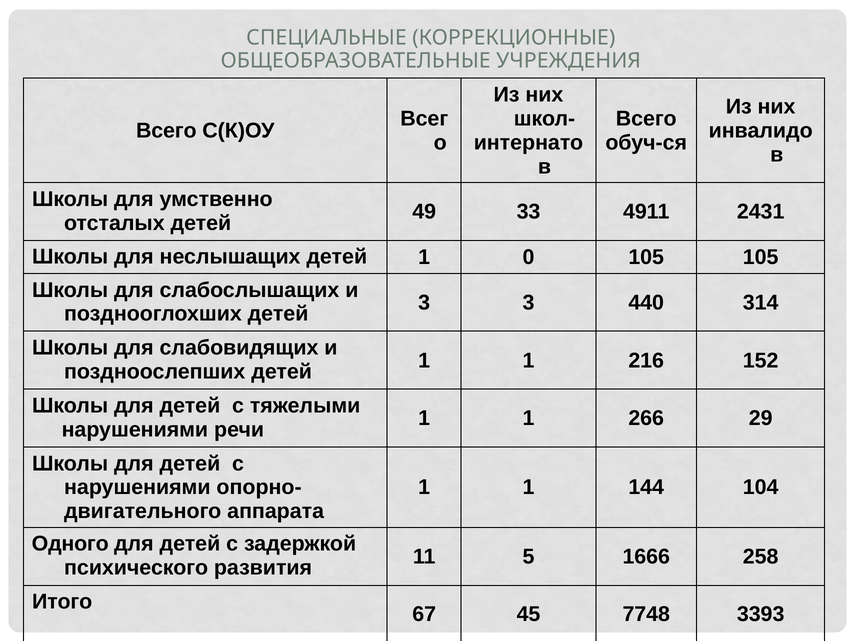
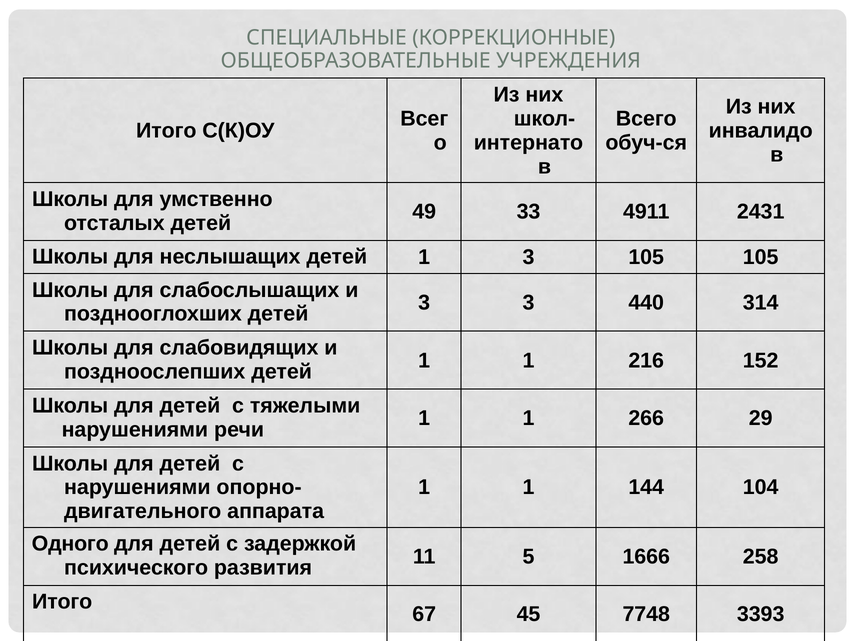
Всего: Всего -> Итого (166, 131)
1 0: 0 -> 3 (529, 257)
